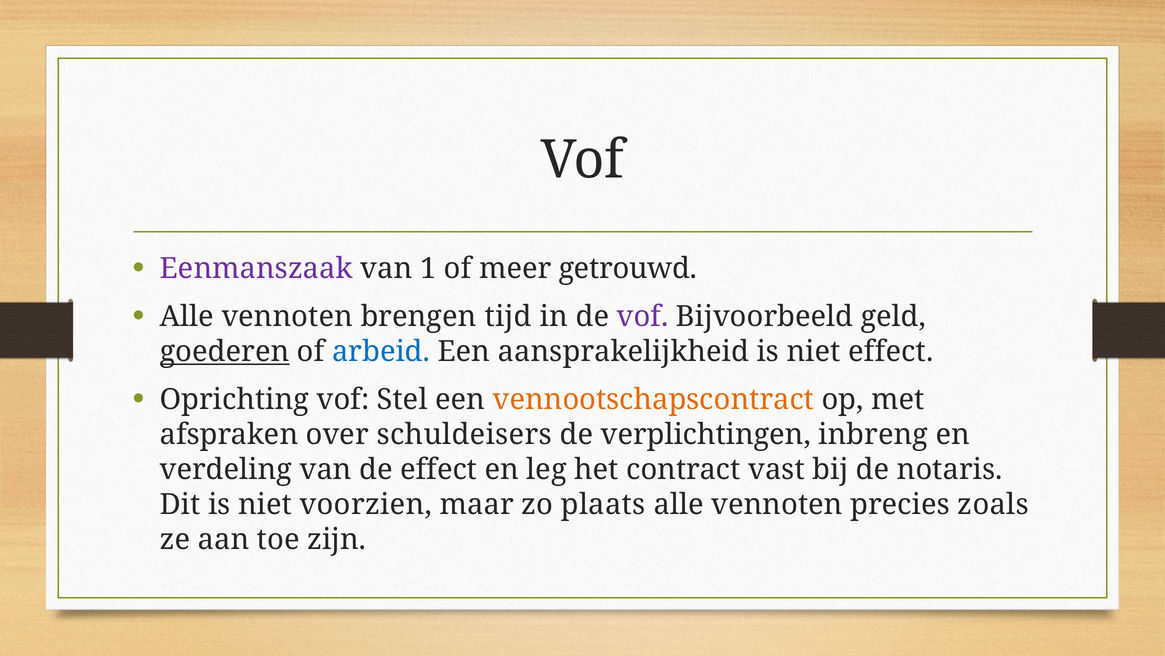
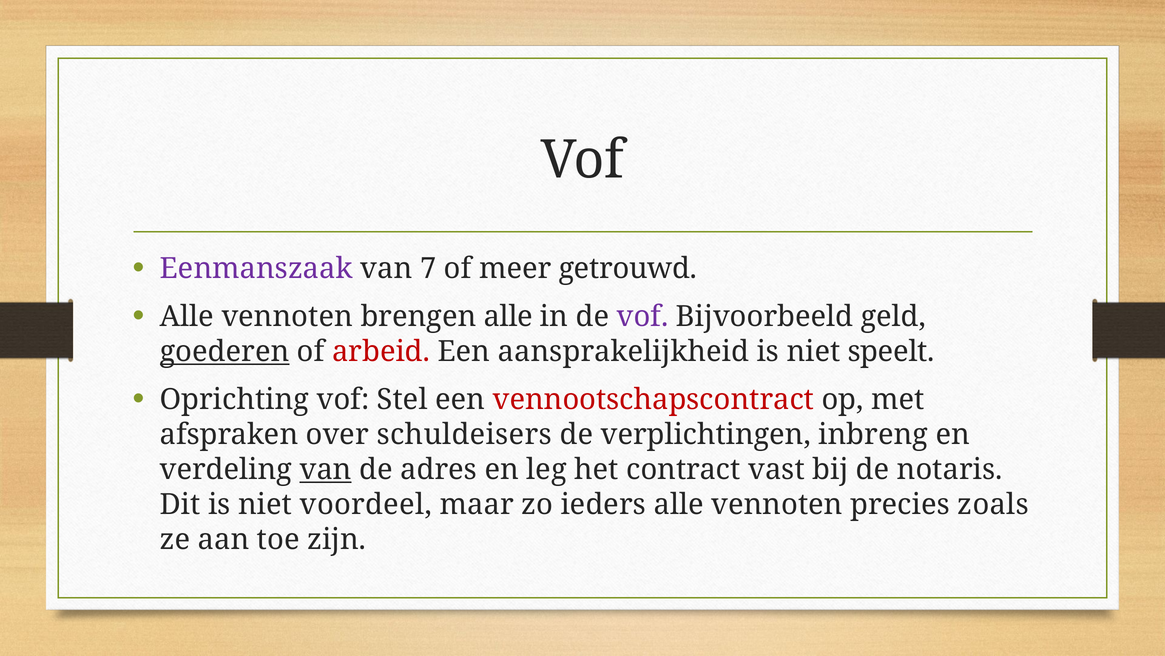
1: 1 -> 7 (428, 268)
brengen tijd: tijd -> alle (508, 316)
arbeid colour: blue -> red (381, 351)
niet effect: effect -> speelt (891, 351)
vennootschapscontract colour: orange -> red (653, 399)
van underline: none -> present (326, 469)
de effect: effect -> adres (439, 469)
voorzien: voorzien -> voordeel (366, 504)
plaats: plaats -> ieders (603, 504)
